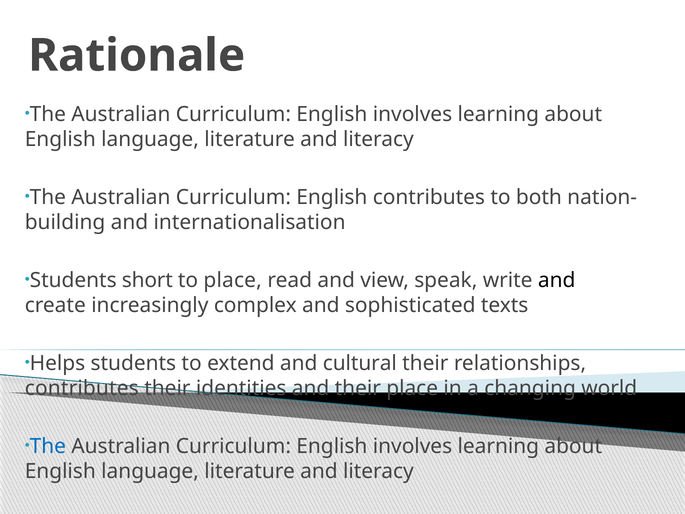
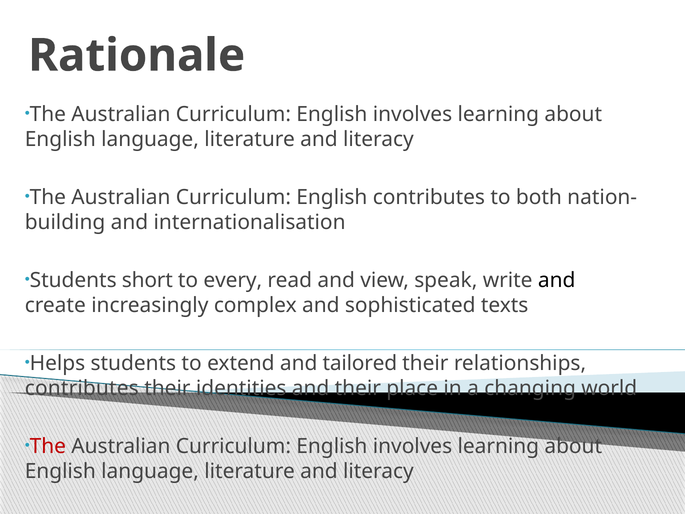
to place: place -> every (233, 280)
cultural: cultural -> tailored (360, 363)
The colour: blue -> red (48, 446)
